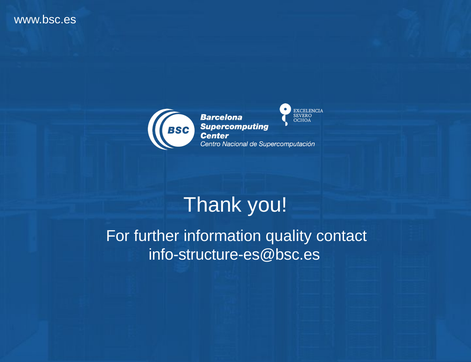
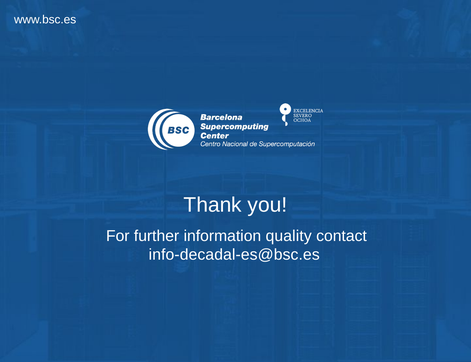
info-structure-es@bsc.es: info-structure-es@bsc.es -> info-decadal-es@bsc.es (234, 254)
